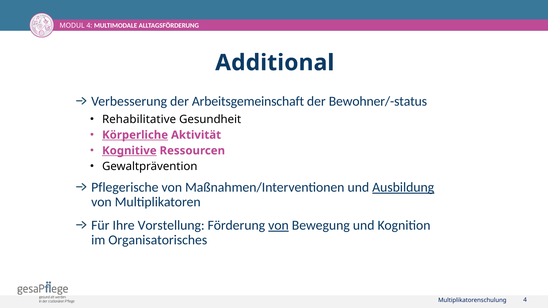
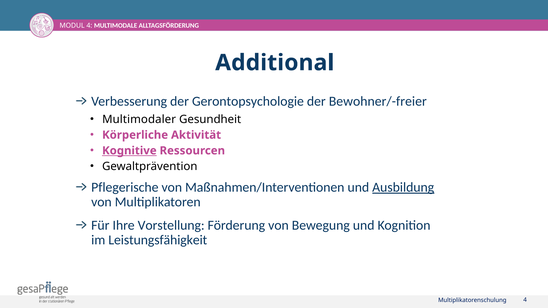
Arbeitsgemeinschaft: Arbeitsgemeinschaft -> Gerontopsychologie (248, 101)
Bewohner/-status: Bewohner/-status -> Bewohner/-freier (378, 101)
Rehabilitative: Rehabilitative -> Multimodaler (139, 119)
Körperliche underline: present -> none (135, 135)
von underline: present -> none (278, 225)
Organisatorisches: Organisatorisches -> Leistungsfähigkeit (158, 240)
